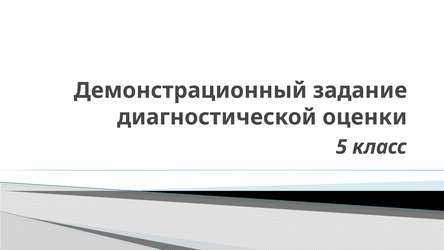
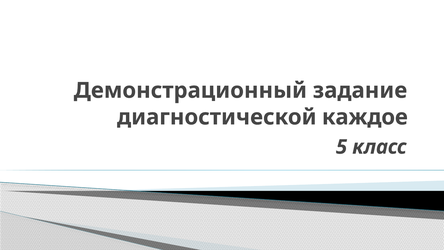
оценки: оценки -> каждое (365, 117)
